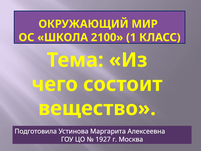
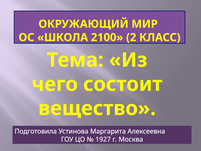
1: 1 -> 2 (131, 37)
